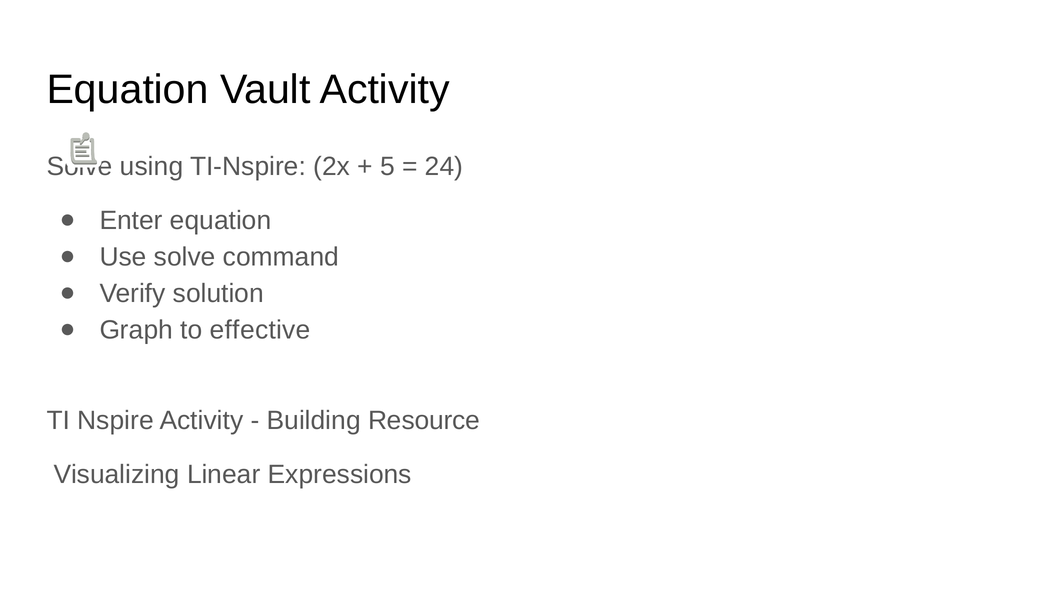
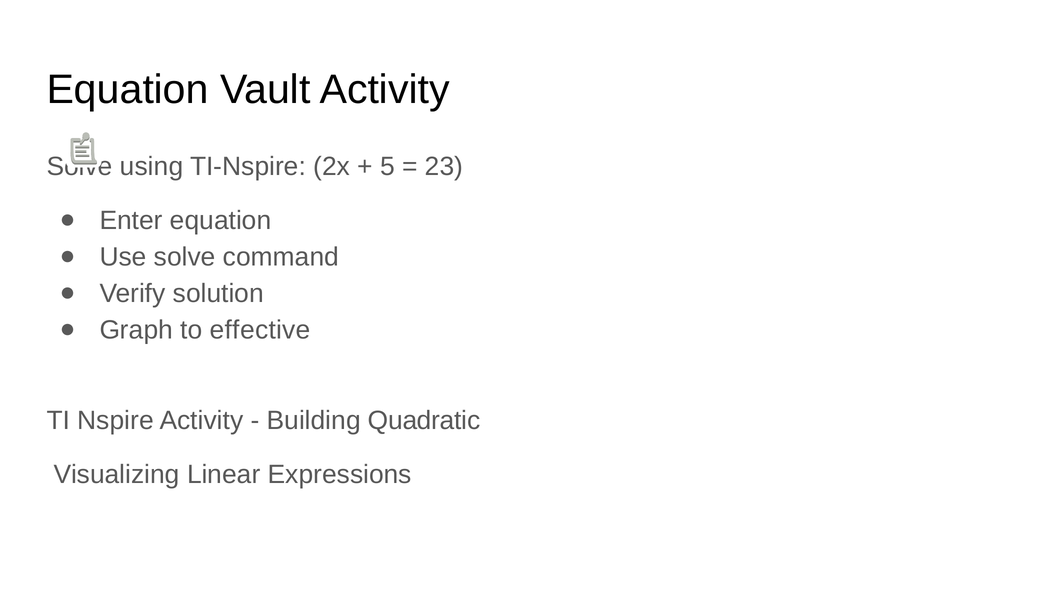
24: 24 -> 23 (444, 166)
Resource: Resource -> Quadratic (424, 421)
